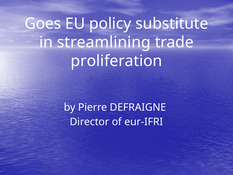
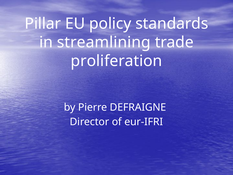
Goes: Goes -> Pillar (43, 24)
substitute: substitute -> standards (172, 24)
